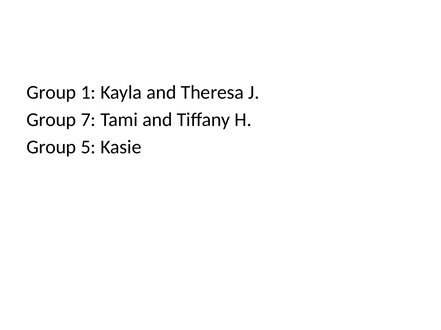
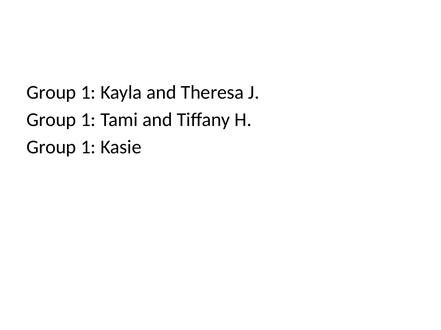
7: 7 -> 1 (88, 120)
5: 5 -> 1 (88, 147)
